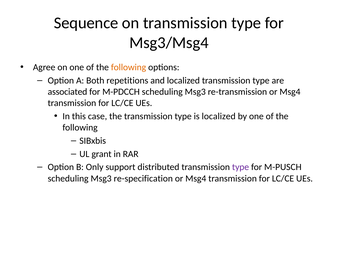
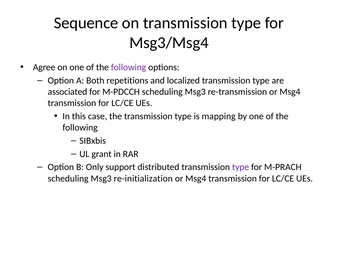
following colour: orange -> purple (129, 67)
is localized: localized -> mapping (219, 116)
M-PUSCH: M-PUSCH -> M-PRACH (283, 167)
re-specification: re-specification -> re-initialization (143, 178)
